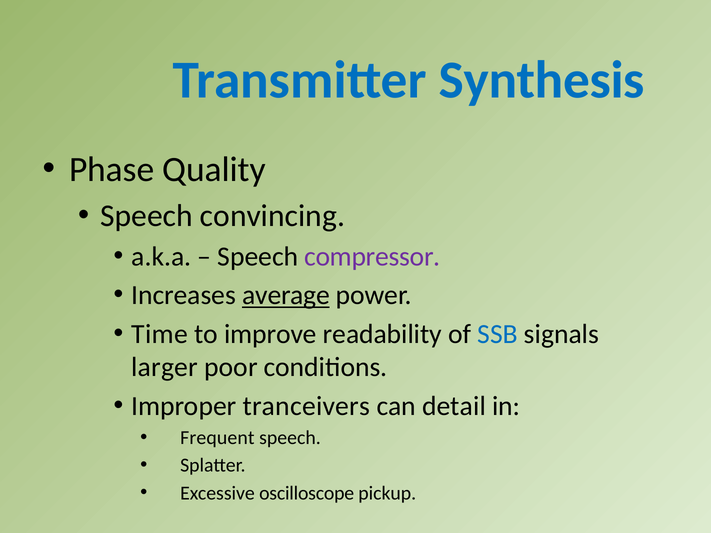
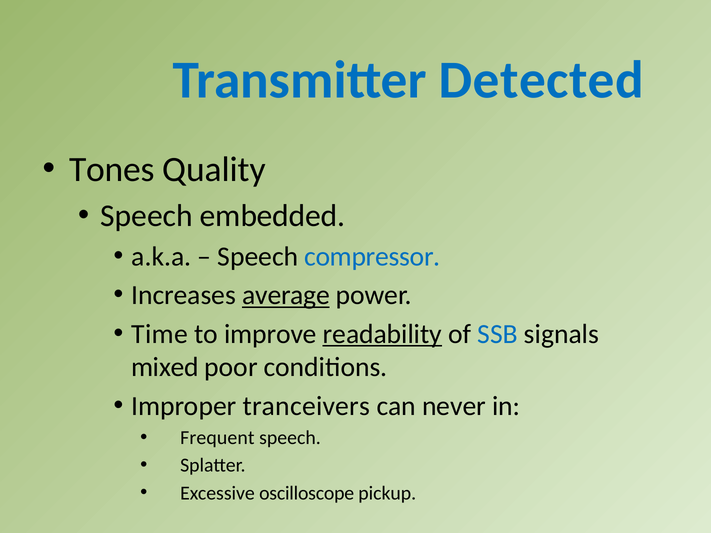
Synthesis: Synthesis -> Detected (541, 80)
Phase: Phase -> Tones (112, 170)
convincing: convincing -> embedded (273, 216)
compressor colour: purple -> blue (372, 257)
readability underline: none -> present (382, 334)
larger: larger -> mixed (165, 367)
detail: detail -> never (454, 406)
